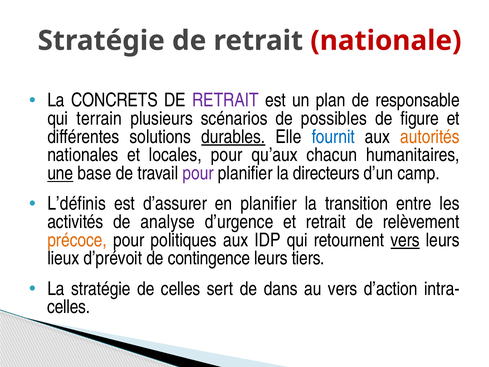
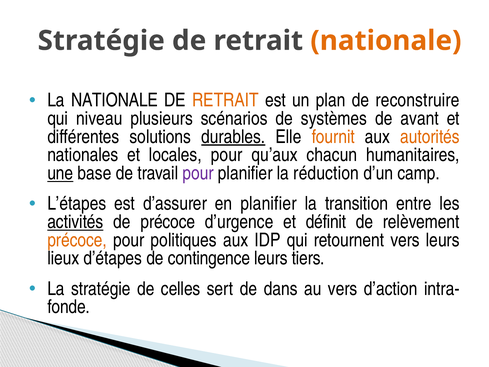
nationale colour: red -> orange (386, 41)
La CONCRETS: CONCRETS -> NATIONALE (114, 100)
RETRAIT colour: purple -> orange (225, 100)
responsable: responsable -> reconstruire (418, 100)
terrain: terrain -> niveau (99, 118)
possibles: possibles -> systèmes (334, 118)
figure: figure -> avant (420, 118)
fournit colour: blue -> orange (333, 137)
directeurs: directeurs -> réduction (326, 173)
L’définis: L’définis -> L’étapes (77, 204)
activités underline: none -> present (75, 222)
de analyse: analyse -> précoce (168, 222)
et retrait: retrait -> définit (326, 222)
vers underline: present -> none (405, 240)
d’prévoit: d’prévoit -> d’étapes (113, 258)
celles: celles -> fonde (69, 307)
